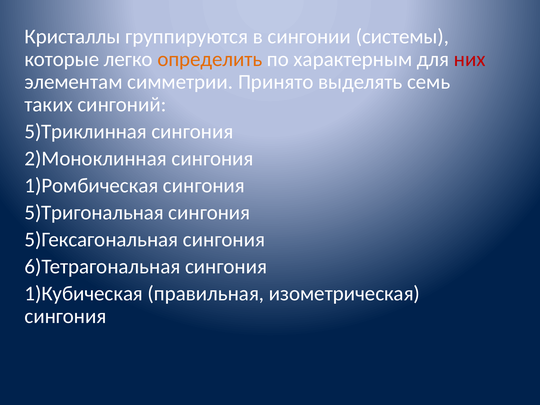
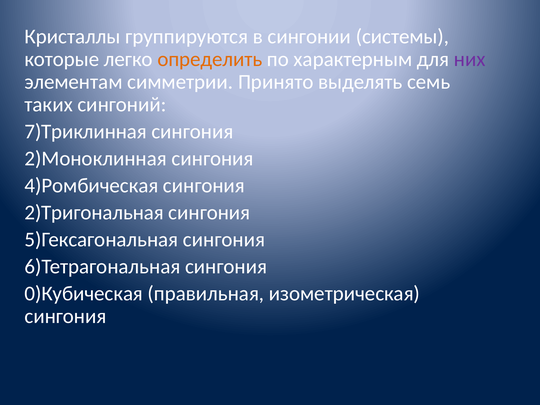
них colour: red -> purple (470, 59)
5)Триклинная: 5)Триклинная -> 7)Триклинная (86, 131)
1)Ромбическая: 1)Ромбическая -> 4)Ромбическая (91, 185)
5)Тригональная: 5)Тригональная -> 2)Тригональная (94, 212)
1)Кубическая: 1)Кубическая -> 0)Кубическая (84, 293)
